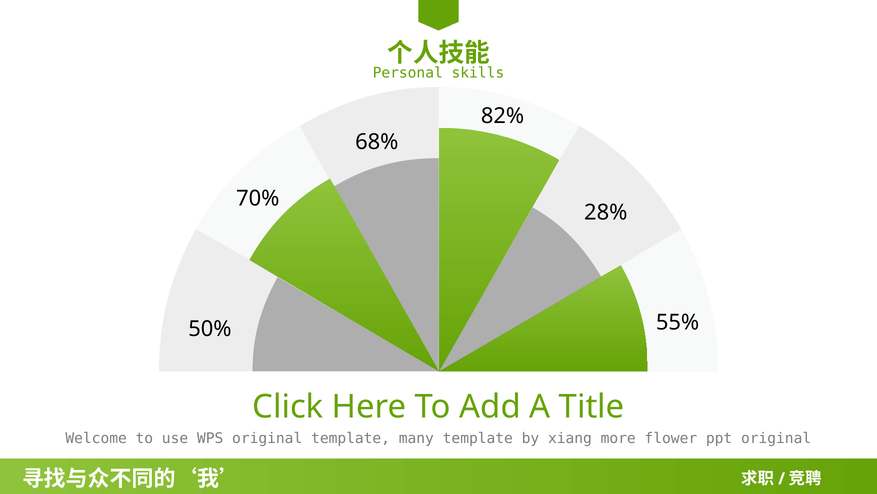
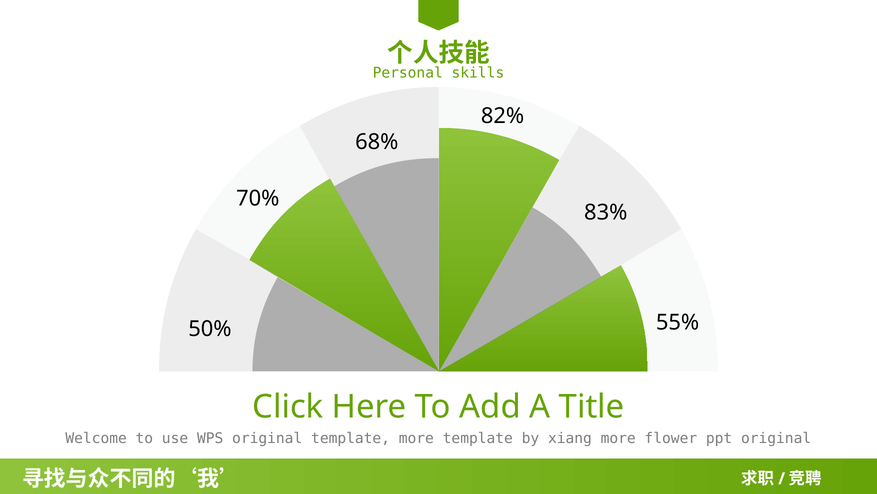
28%: 28% -> 83% (606, 212)
template many: many -> more (416, 438)
